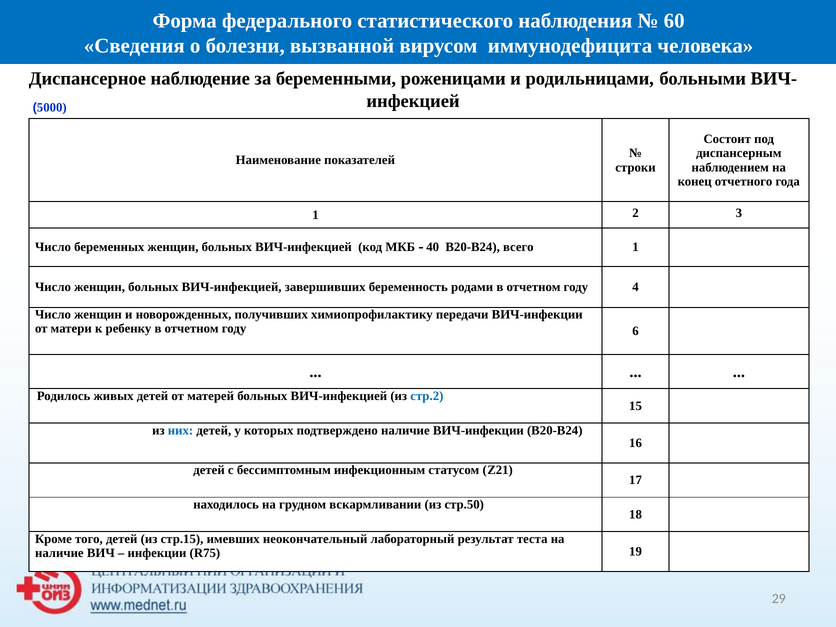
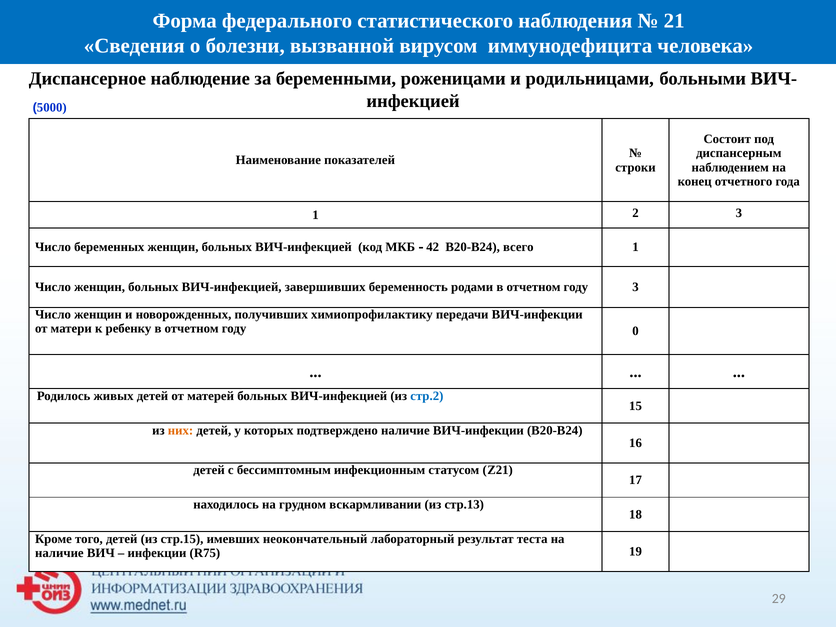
60: 60 -> 21 (674, 21)
40: 40 -> 42 (433, 247)
году 4: 4 -> 3 (635, 287)
6: 6 -> 0 (635, 331)
них colour: blue -> orange (181, 430)
стр.50: стр.50 -> стр.13 (464, 504)
